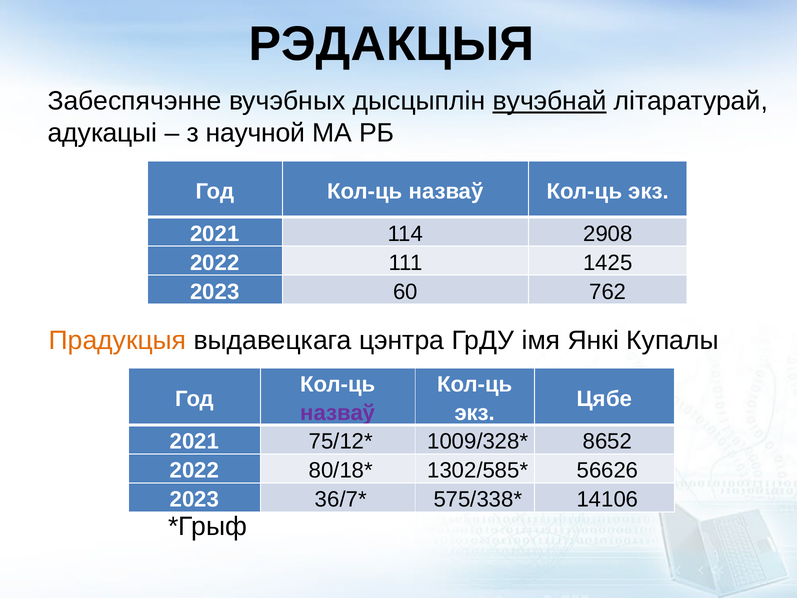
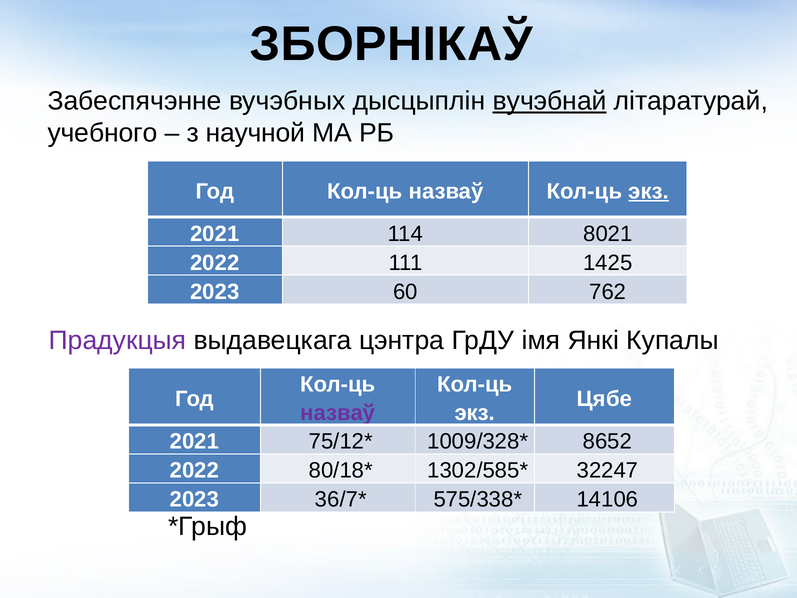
РЭДАКЦЫЯ: РЭДАКЦЫЯ -> ЗБОРНІКАЎ (391, 44)
адукацыі: адукацыі -> учебного (103, 133)
экз underline: none -> present (649, 191)
2908: 2908 -> 8021 (608, 234)
Прадукцыя colour: orange -> purple (117, 341)
56626: 56626 -> 32247 (608, 470)
